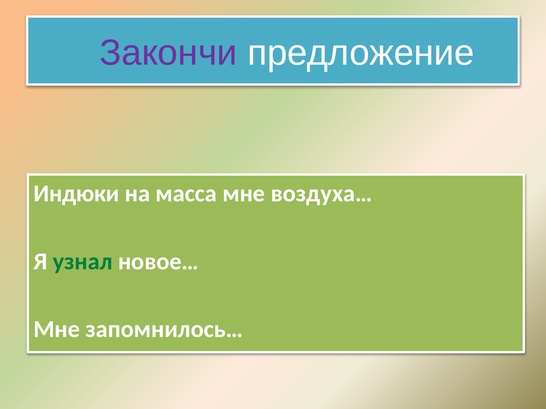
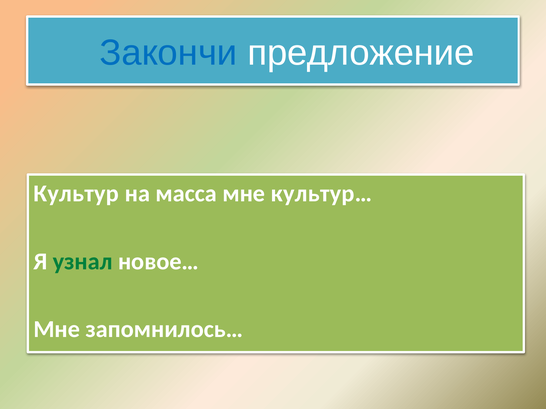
Закончи colour: purple -> blue (168, 53)
Индюки: Индюки -> Культур (76, 194)
воздуха…: воздуха… -> культур… (322, 194)
